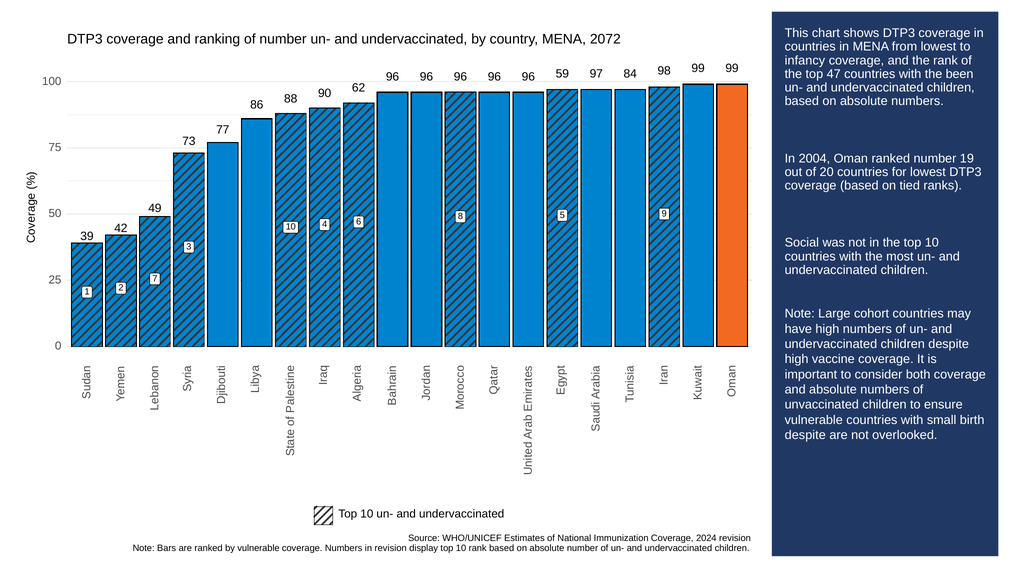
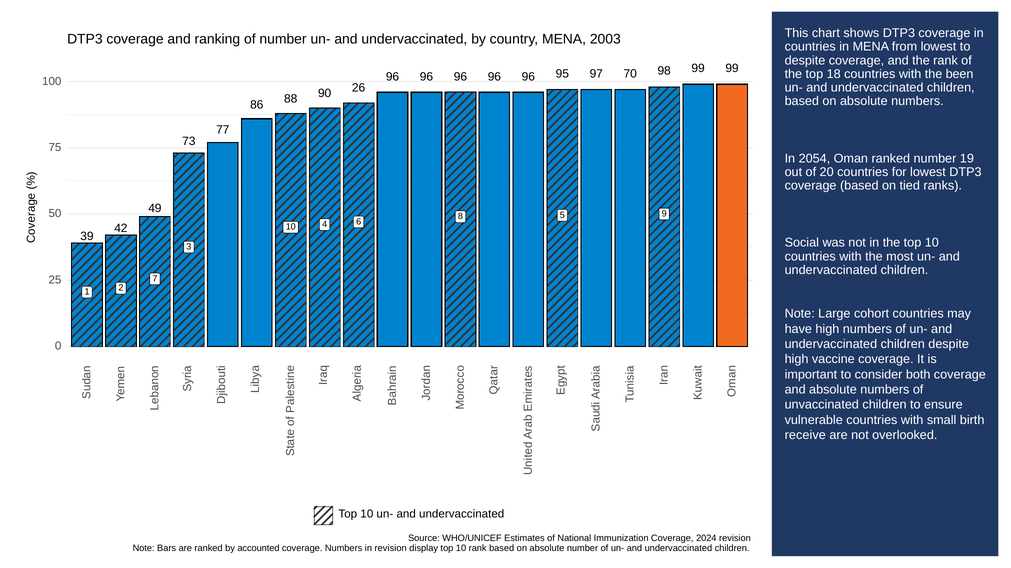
2072: 2072 -> 2003 (605, 39)
infancy: infancy -> despite (805, 61)
47: 47 -> 18 (834, 74)
59: 59 -> 95 (562, 74)
84: 84 -> 70 (630, 74)
62: 62 -> 26 (359, 88)
2004: 2004 -> 2054 (814, 159)
despite: despite -> receive (805, 436)
by vulnerable: vulnerable -> accounted (258, 549)
